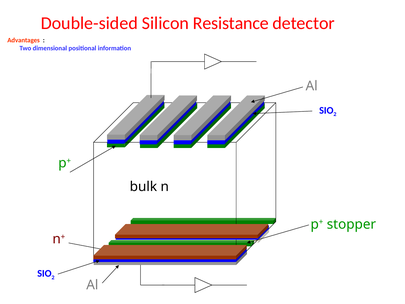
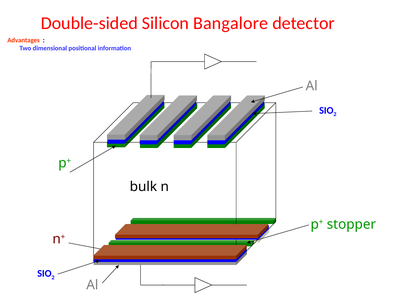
Resistance: Resistance -> Bangalore (231, 23)
